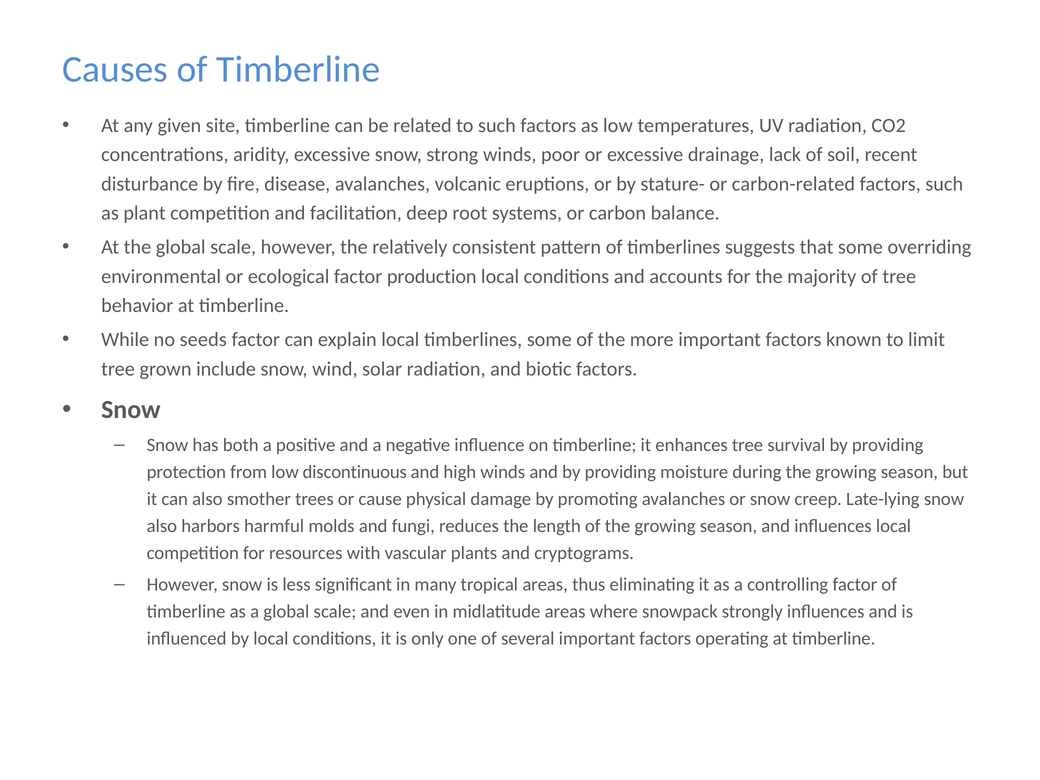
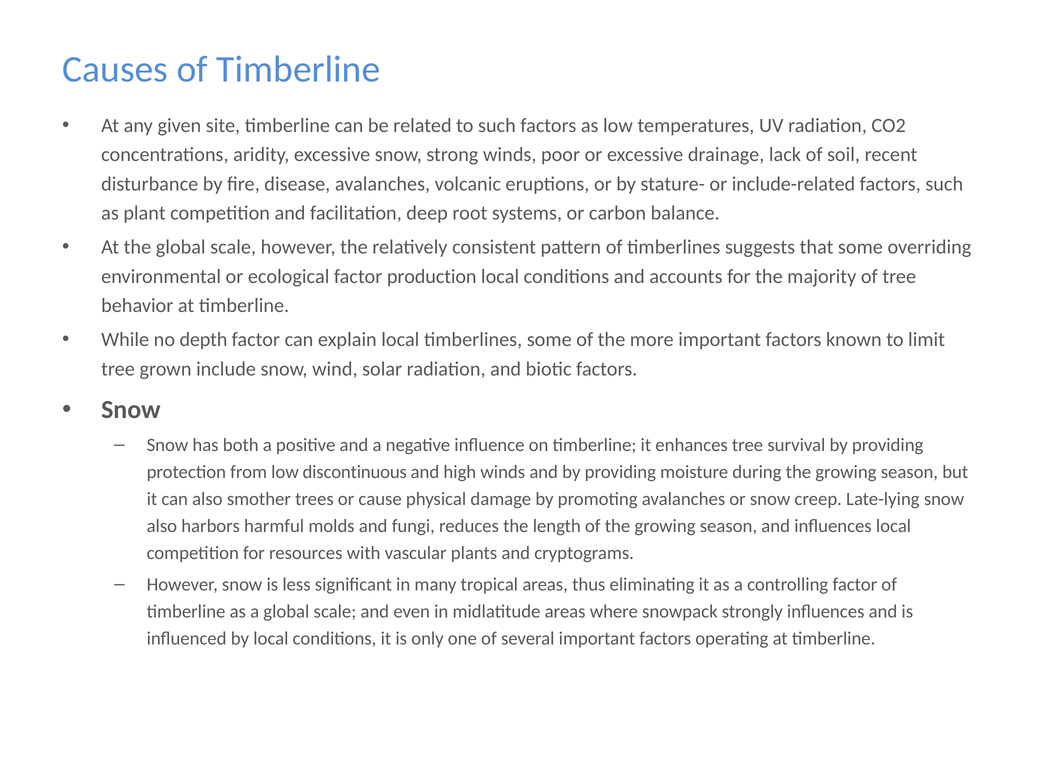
carbon-related: carbon-related -> include-related (793, 184)
seeds: seeds -> depth (203, 340)
